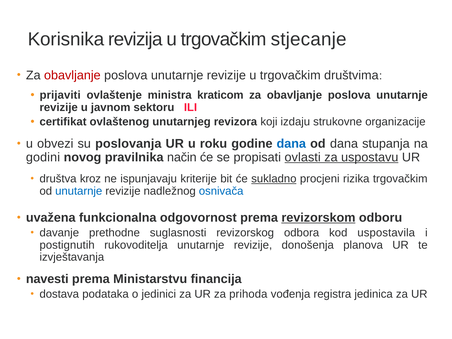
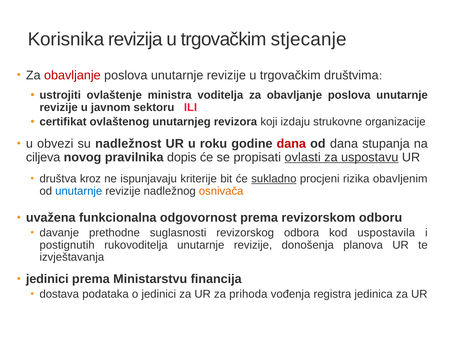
prijaviti: prijaviti -> ustrojiti (60, 95)
kraticom: kraticom -> voditelja (220, 95)
poslovanja: poslovanja -> nadležnost (128, 144)
dana colour: blue -> red (291, 144)
godini: godini -> ciljeva (43, 157)
način: način -> dopis (182, 157)
rizika trgovačkim: trgovačkim -> obavljenim (400, 179)
osnivača colour: blue -> orange (221, 191)
revizorskom underline: present -> none (318, 218)
navesti: navesti -> jedinici (47, 279)
